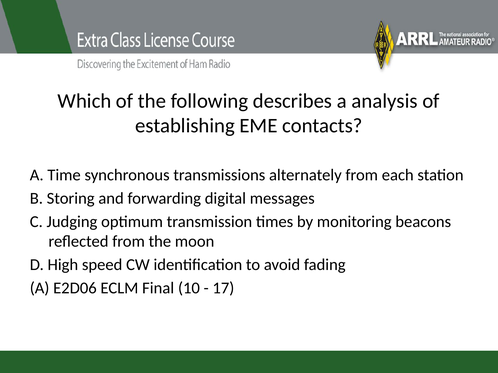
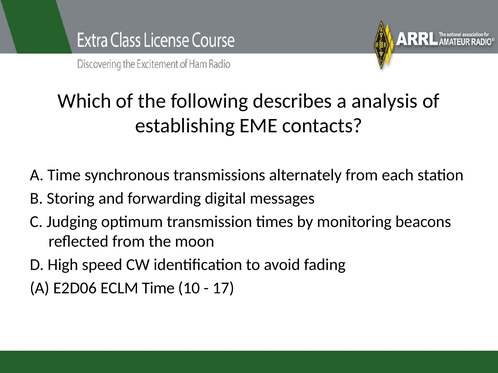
ECLM Final: Final -> Time (158, 288)
